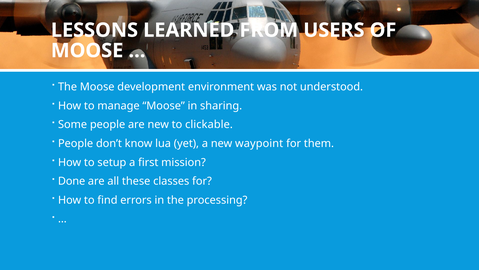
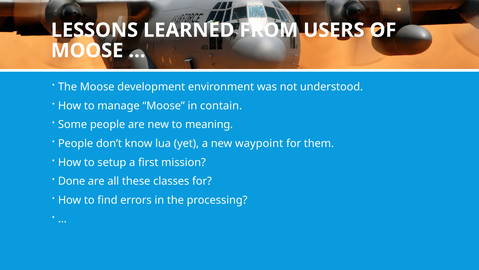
sharing: sharing -> contain (221, 106)
clickable: clickable -> meaning (209, 124)
